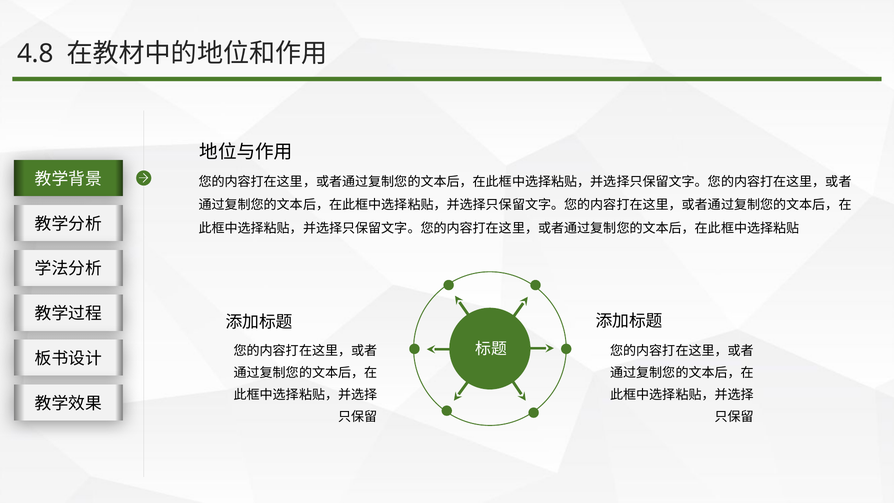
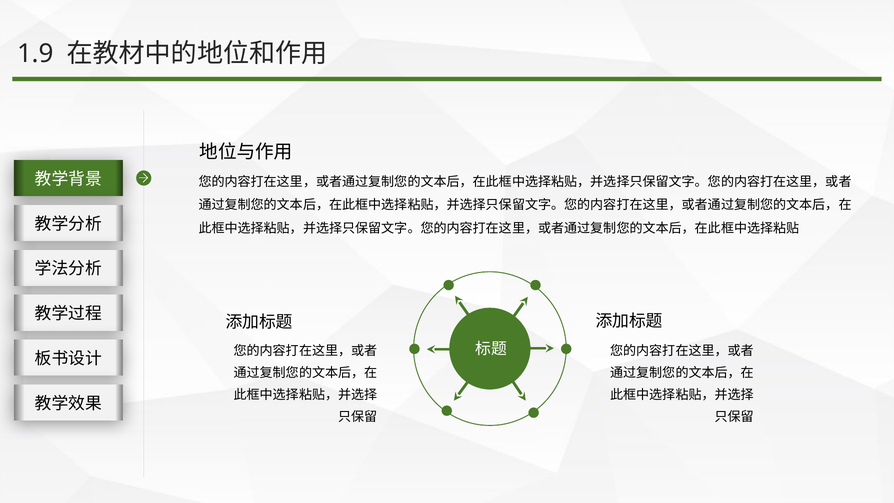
4.8: 4.8 -> 1.9 (35, 53)
